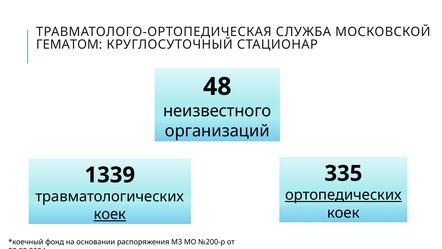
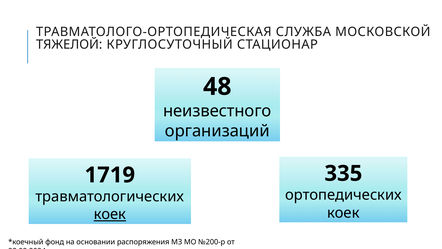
ГЕМАТОМ: ГЕМАТОМ -> ТЯЖЕЛОЙ (69, 44)
1339: 1339 -> 1719 (110, 175)
ортопедических underline: present -> none (343, 195)
